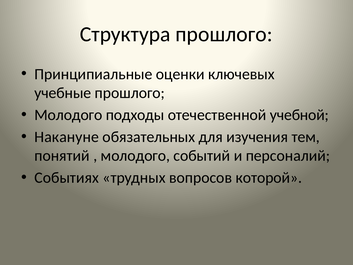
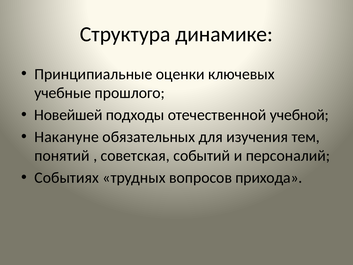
Структура прошлого: прошлого -> динамике (224, 34)
Молодого: Молодого -> Новейшей (68, 115)
молодого: молодого -> советская (135, 156)
которой: которой -> прихода (269, 178)
